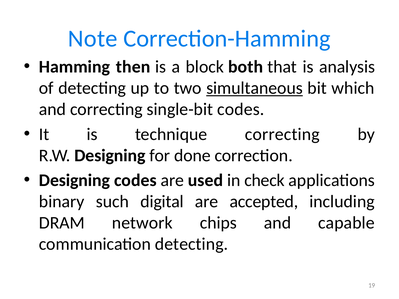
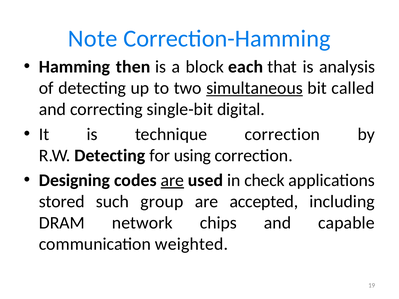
both: both -> each (246, 67)
which: which -> called (353, 88)
single-bit codes: codes -> digital (241, 109)
technique correcting: correcting -> correction (282, 134)
R.W Designing: Designing -> Detecting (110, 156)
done: done -> using (192, 156)
are underline: none -> present (172, 180)
binary: binary -> stored (62, 202)
digital: digital -> group (162, 202)
communication detecting: detecting -> weighted (192, 244)
